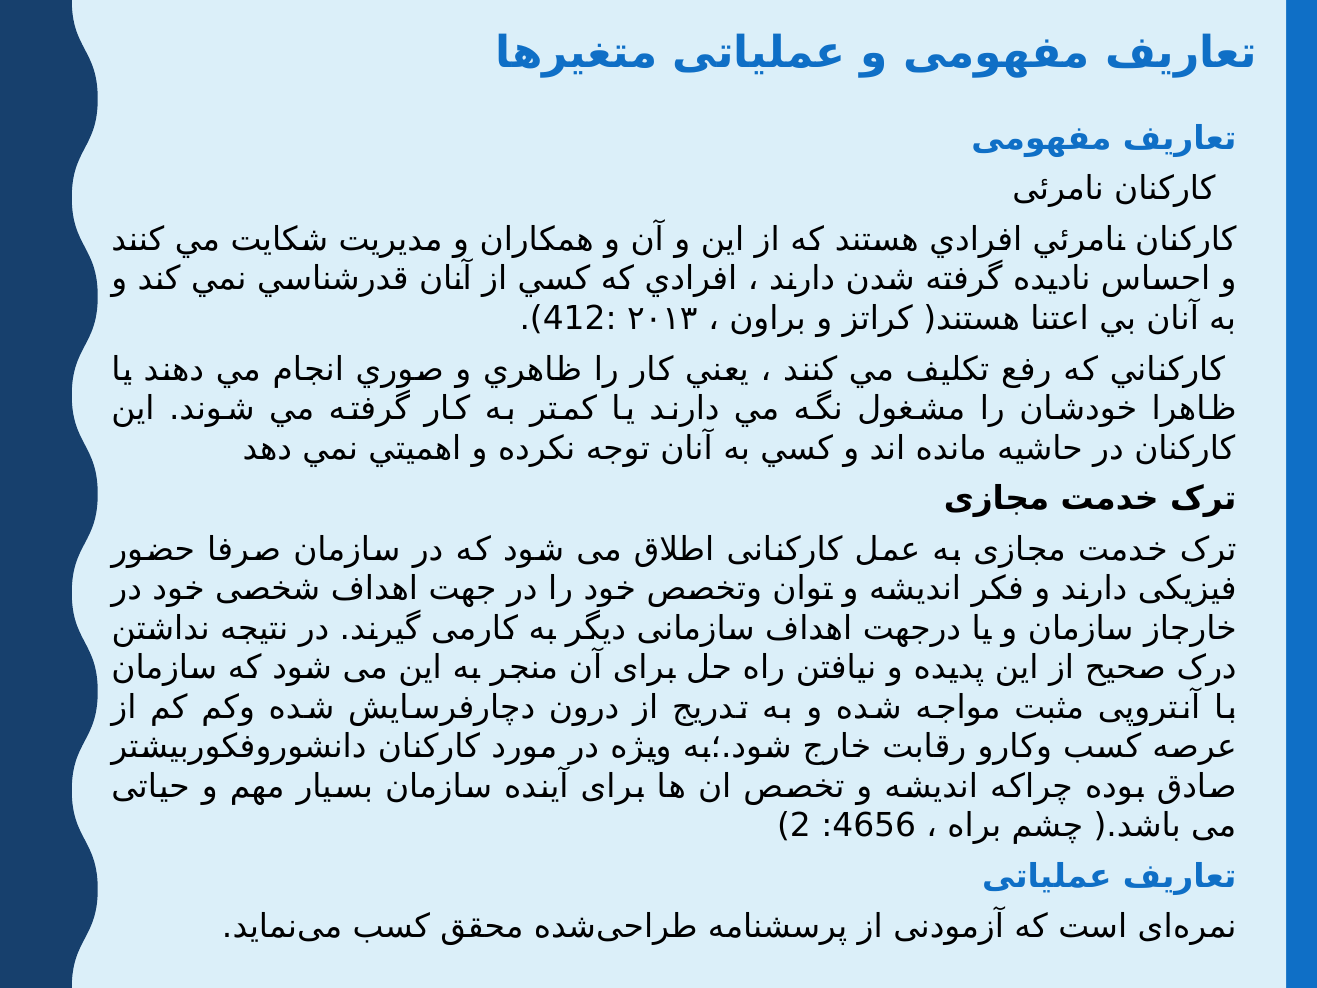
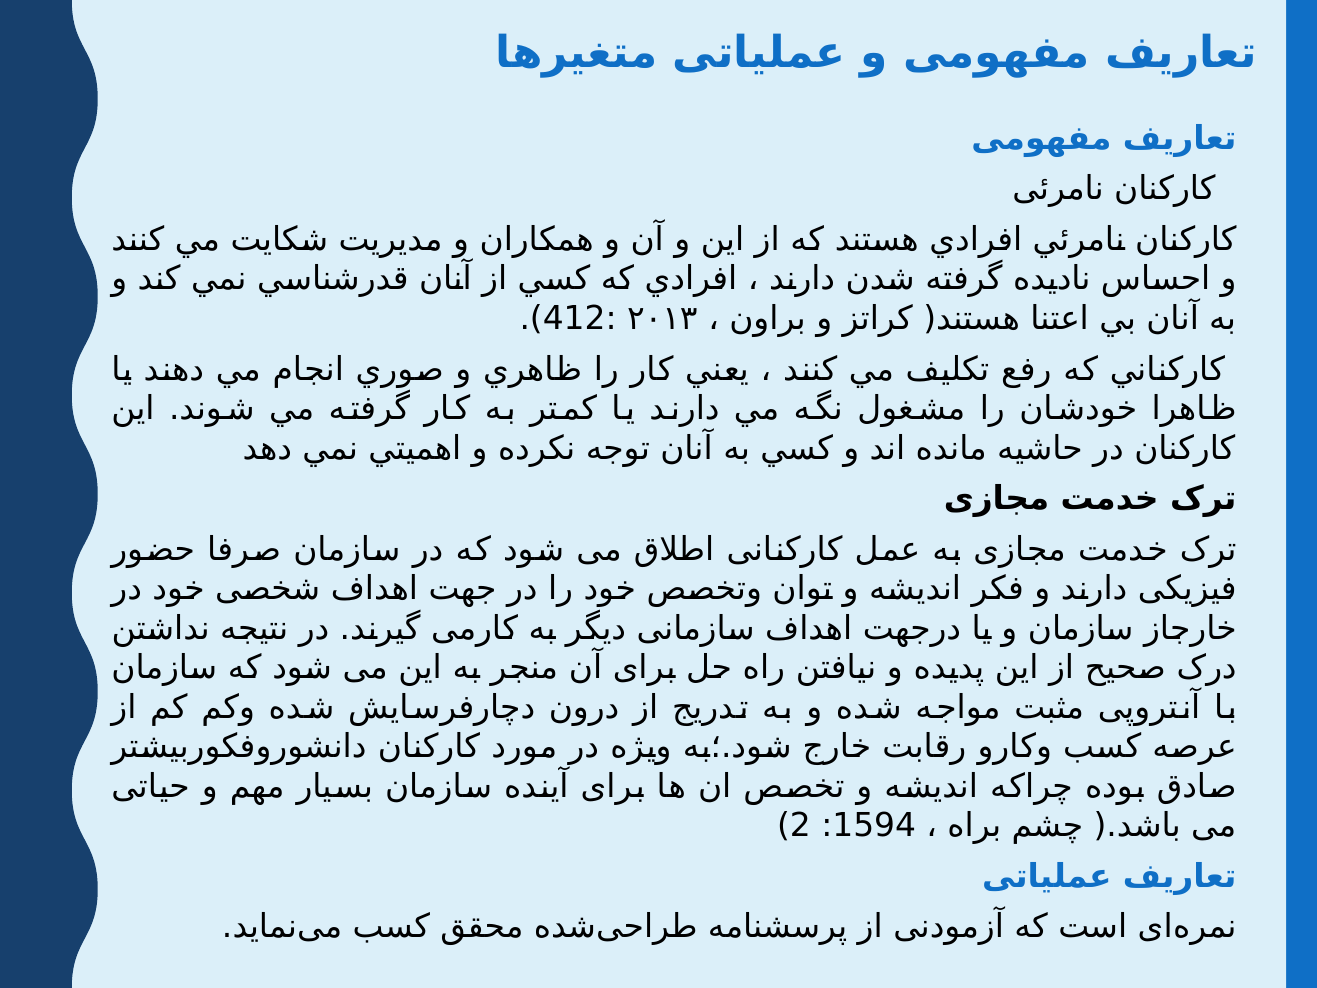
4656: 4656 -> 1594 (874, 826)
